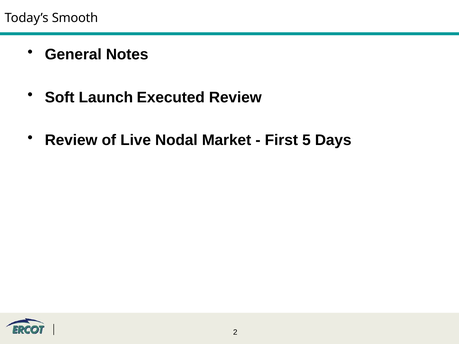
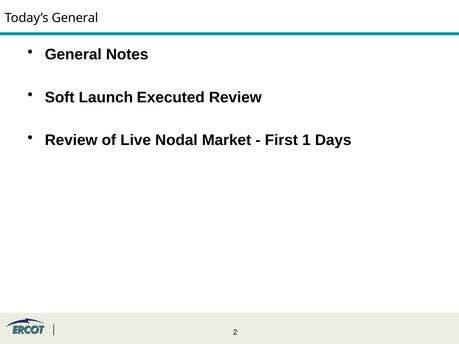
Today’s Smooth: Smooth -> General (75, 18)
5: 5 -> 1 (306, 140)
